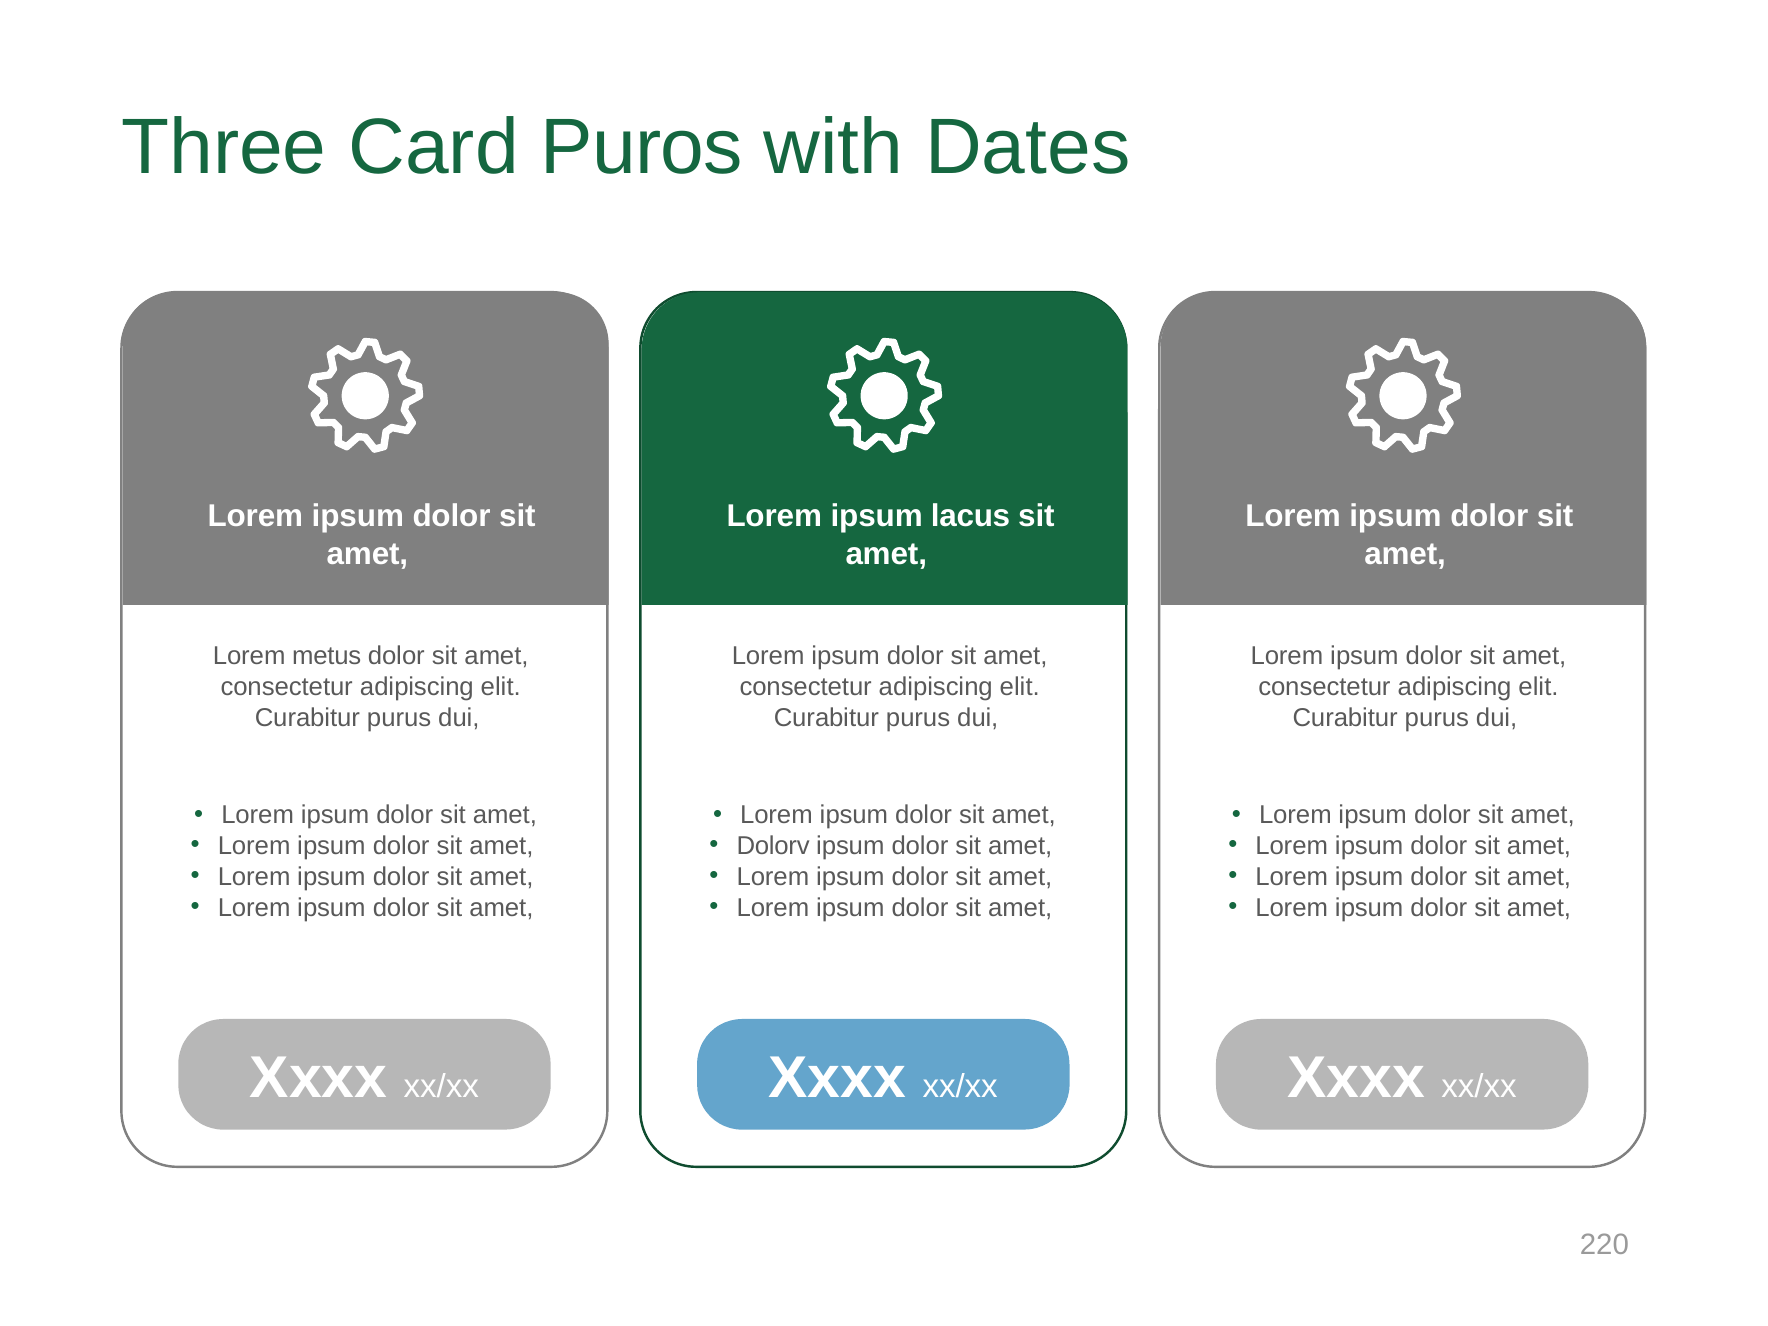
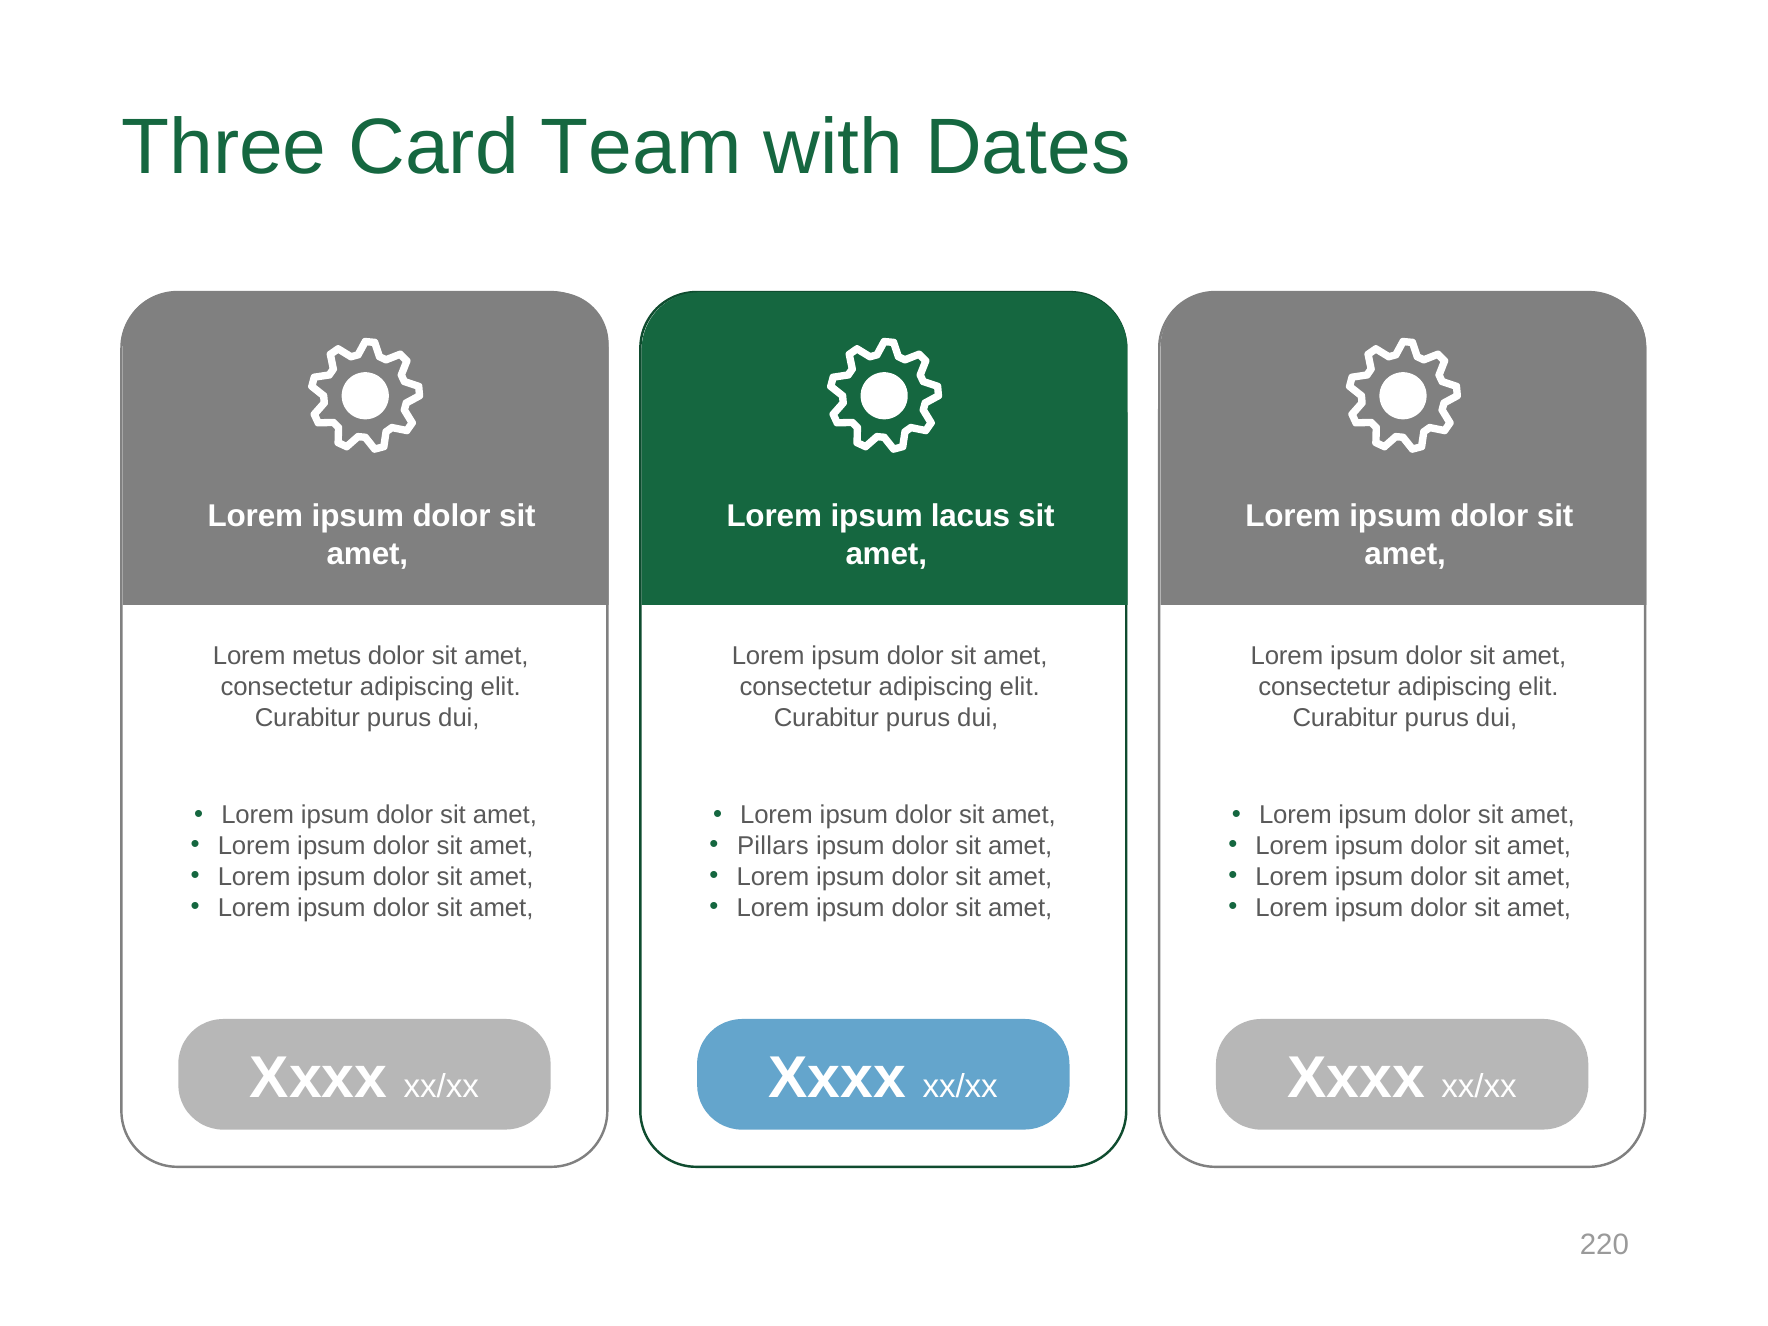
Puros: Puros -> Team (641, 147)
Dolorv: Dolorv -> Pillars (773, 846)
